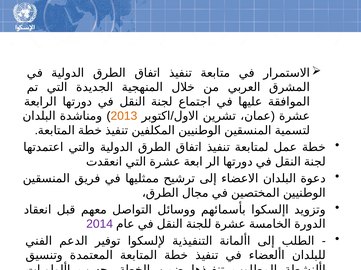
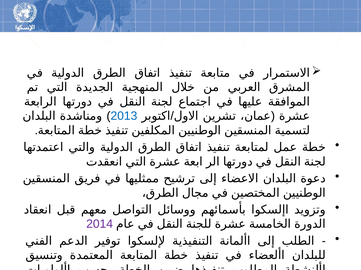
2013 colour: orange -> blue (124, 116)
